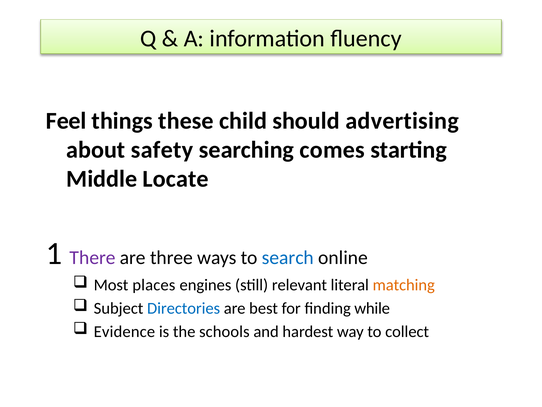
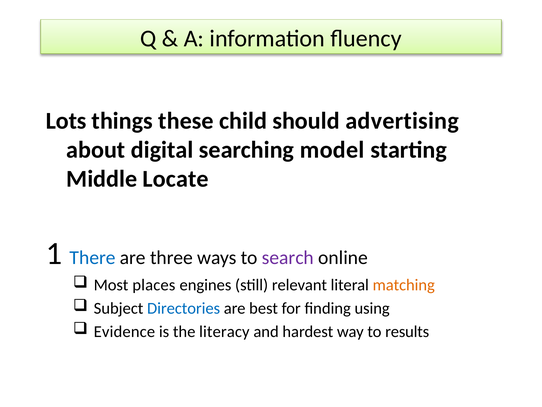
Feel: Feel -> Lots (66, 121)
safety: safety -> digital (162, 150)
comes: comes -> model (332, 150)
There colour: purple -> blue (93, 257)
search colour: blue -> purple (288, 257)
while: while -> using (372, 308)
schools: schools -> literacy (224, 331)
collect: collect -> results (407, 331)
